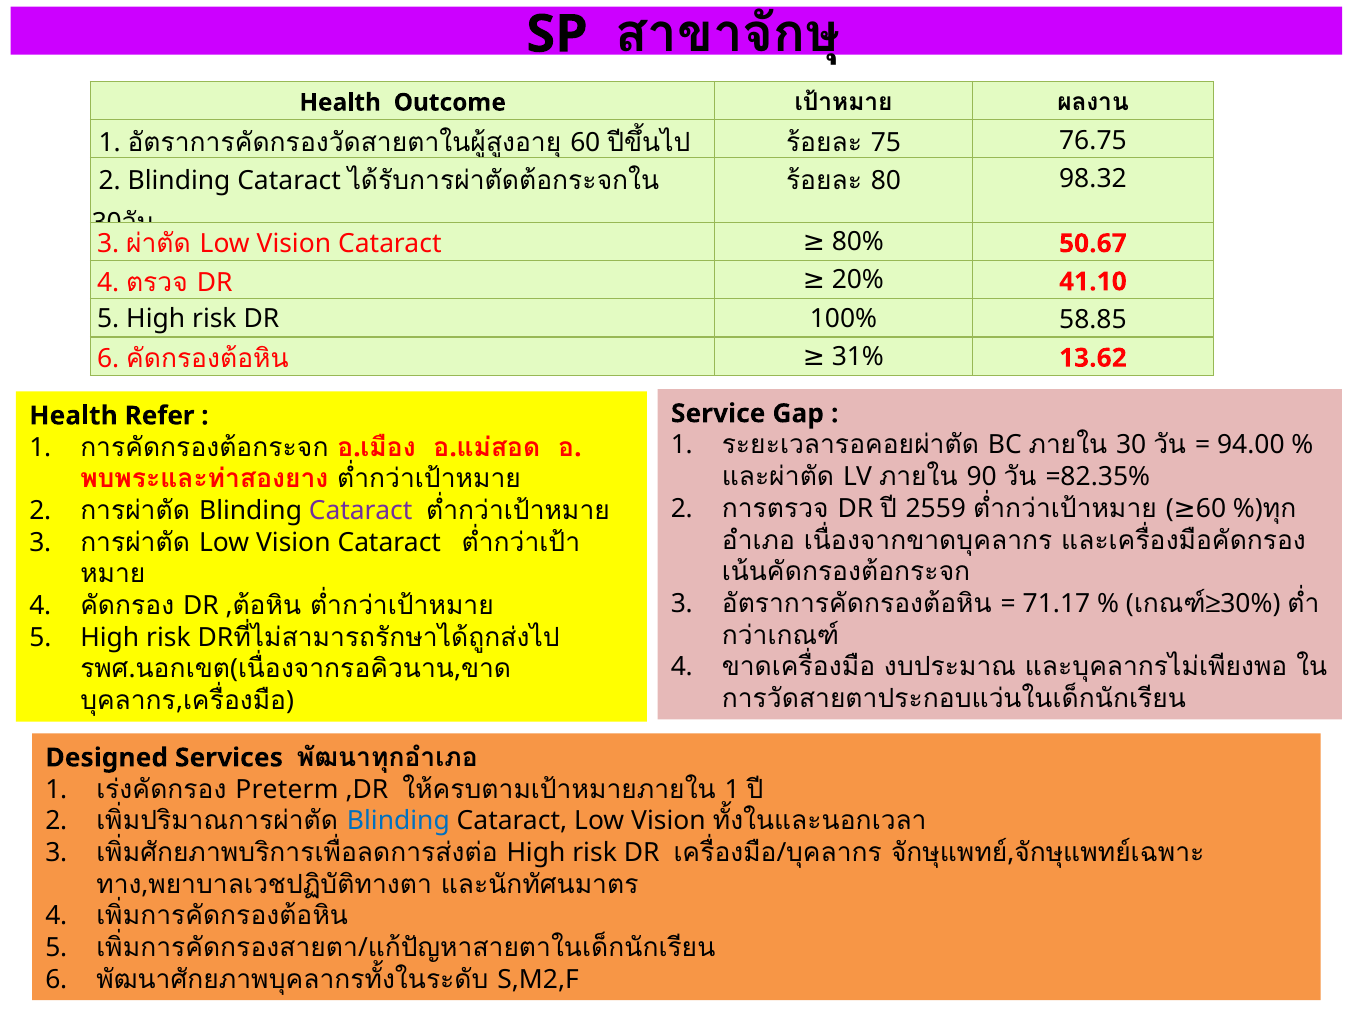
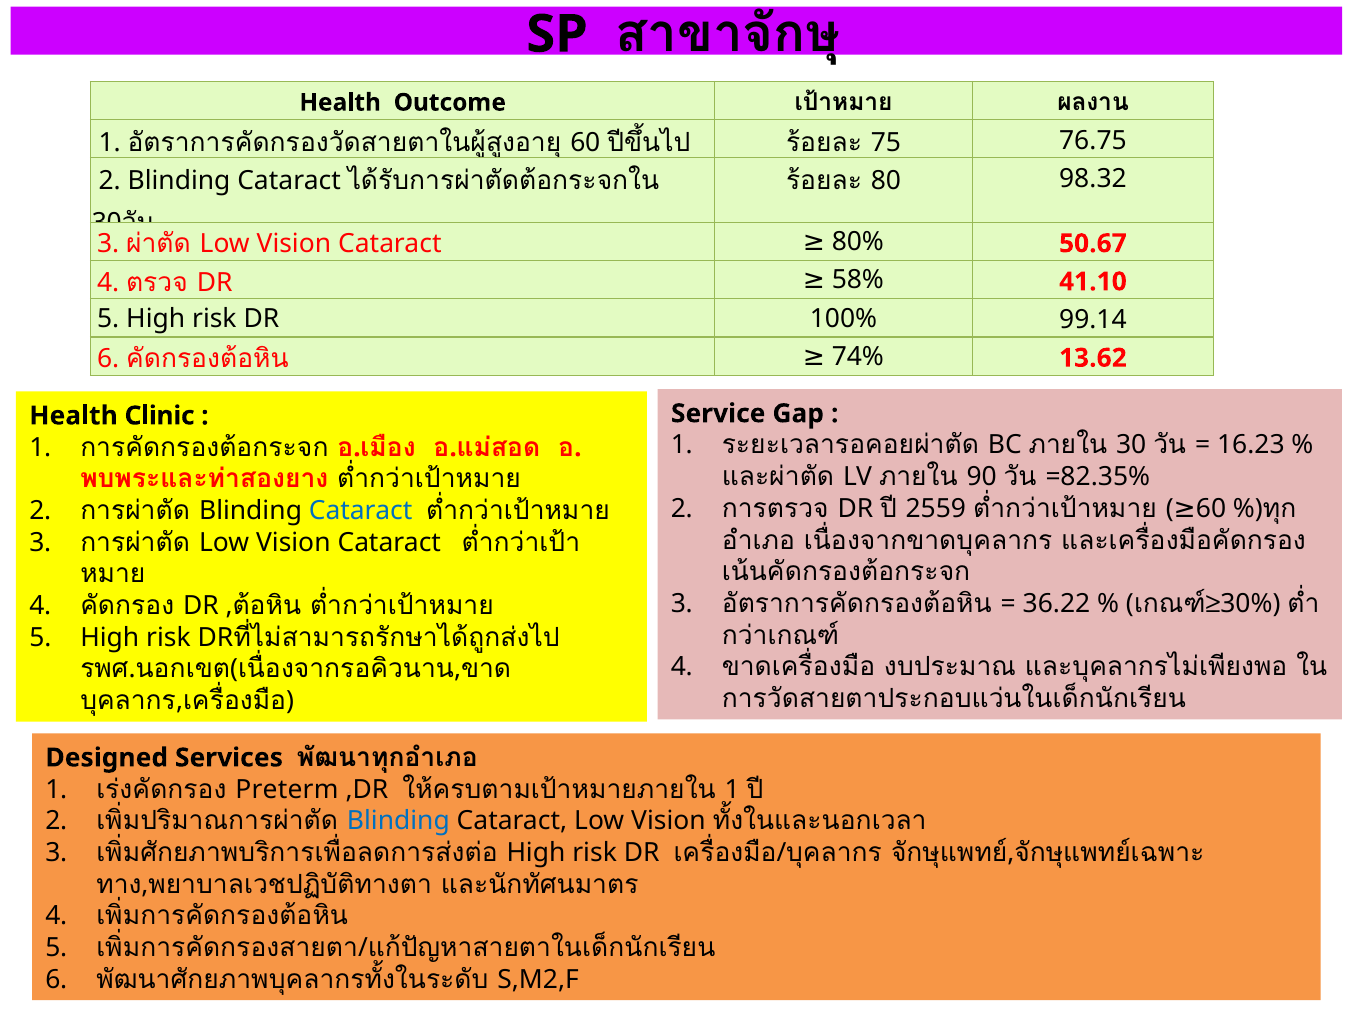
20%: 20% -> 58% (858, 280)
58.85: 58.85 -> 99.14 (1093, 320)
31%: 31% -> 74% (858, 357)
Refer: Refer -> Clinic (160, 416)
94.00: 94.00 -> 16.23 (1251, 445)
Cataract colour: purple -> blue (361, 511)
71.17: 71.17 -> 36.22 (1056, 604)
